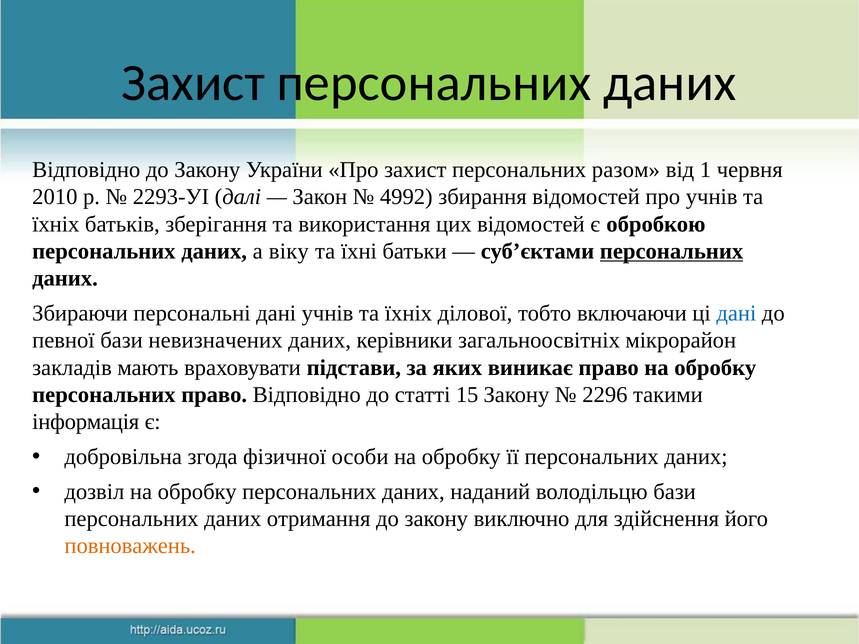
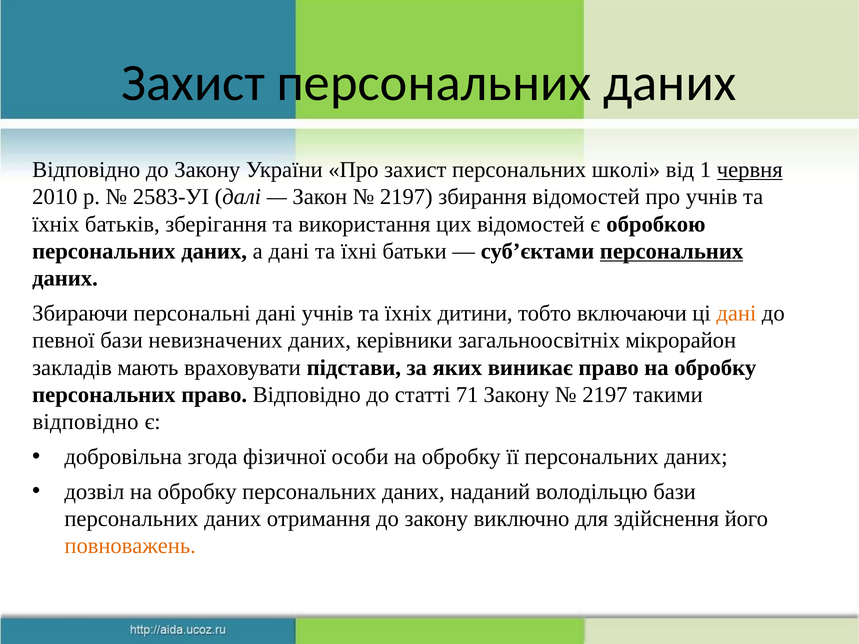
разом: разом -> школі (626, 170)
червня underline: none -> present (750, 170)
2293-УІ: 2293-УІ -> 2583-УІ (171, 197)
4992: 4992 -> 2197 (406, 197)
а віку: віку -> дані (289, 251)
ділової: ділової -> дитини (475, 313)
дані colour: blue -> orange (736, 313)
15: 15 -> 71 (467, 395)
2296: 2296 -> 2197 (605, 395)
інформація: інформація -> відповідно (86, 422)
